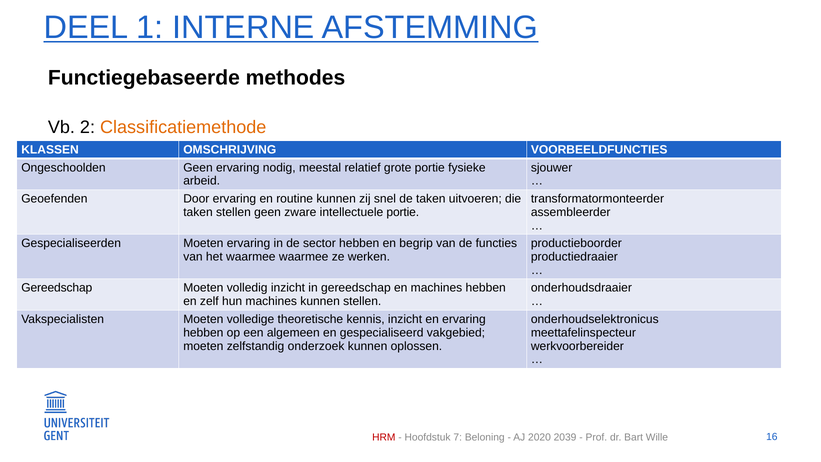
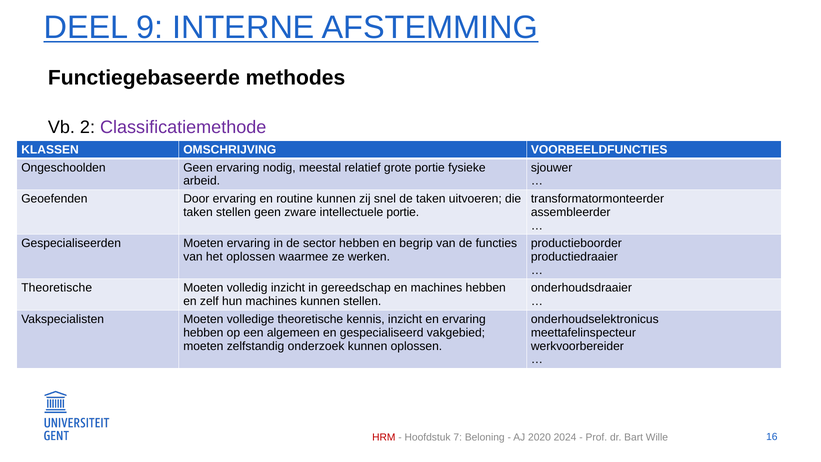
1: 1 -> 9 (150, 27)
Classificatiemethode colour: orange -> purple (183, 127)
het waarmee: waarmee -> oplossen (251, 257)
Gereedschap: Gereedschap -> Theoretische (57, 288)
2039: 2039 -> 2024 (565, 437)
